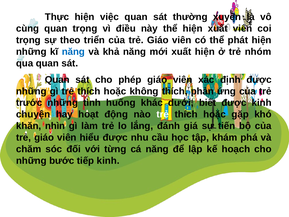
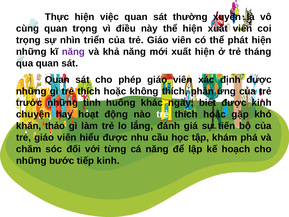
theo: theo -> nhìn (70, 40)
năng colour: blue -> purple (73, 52)
nhóm: nhóm -> tháng (258, 52)
dưới: dưới -> ngày (181, 103)
nhìn: nhìn -> thảo (55, 126)
